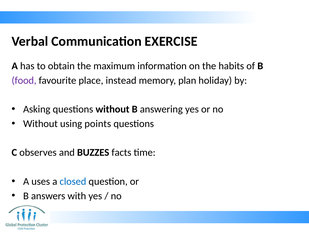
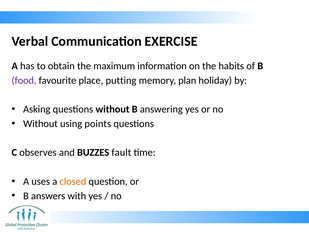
instead: instead -> putting (121, 80)
facts: facts -> fault (121, 152)
closed colour: blue -> orange (73, 181)
